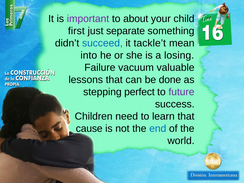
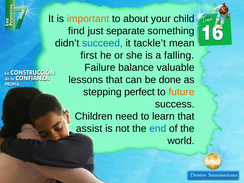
important colour: purple -> orange (88, 19)
first: first -> find (76, 31)
into: into -> first (89, 55)
losing: losing -> falling (179, 55)
vacuum: vacuum -> balance (136, 68)
future colour: purple -> orange (181, 92)
cause: cause -> assist (89, 129)
